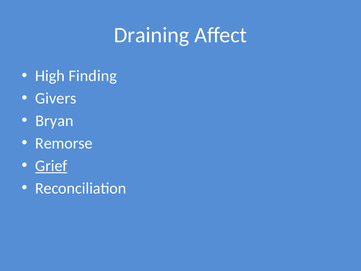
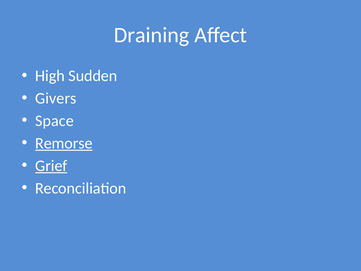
Finding: Finding -> Sudden (93, 76)
Bryan: Bryan -> Space (55, 121)
Remorse underline: none -> present (64, 143)
